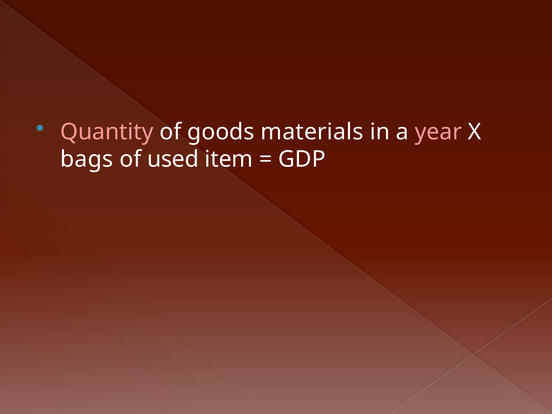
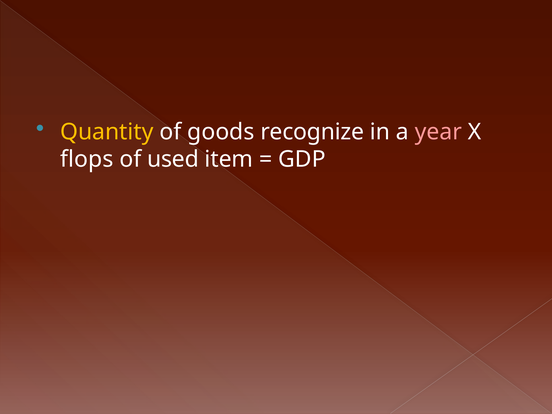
Quantity colour: pink -> yellow (107, 132)
materials: materials -> recognize (312, 132)
bags: bags -> flops (87, 159)
